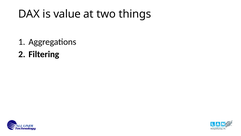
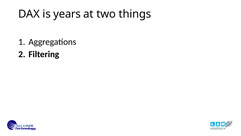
value: value -> years (67, 14)
